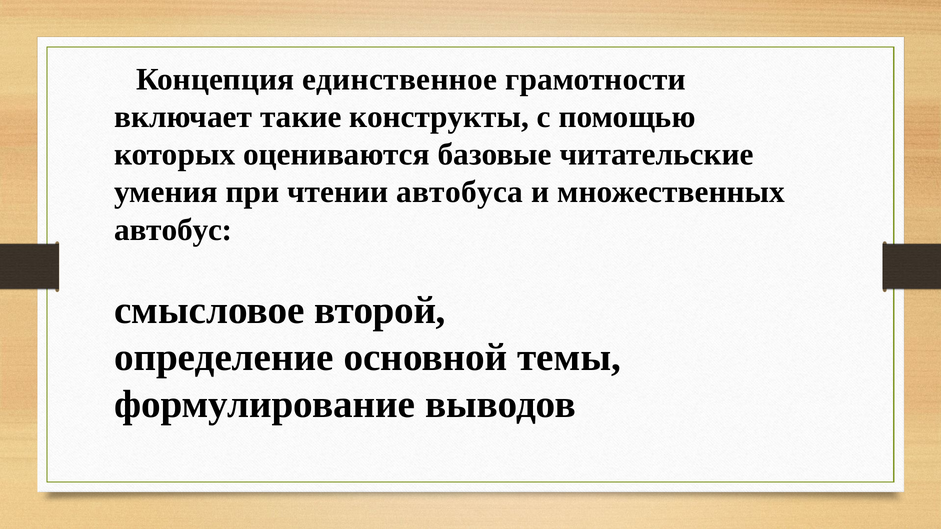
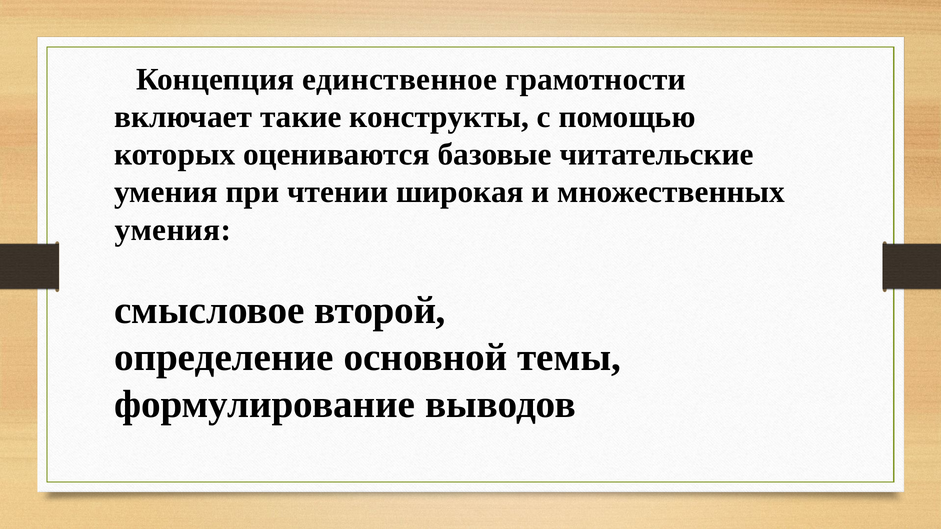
автобуса: автобуса -> широкая (460, 192)
автобус: автобус -> умения (173, 230)
